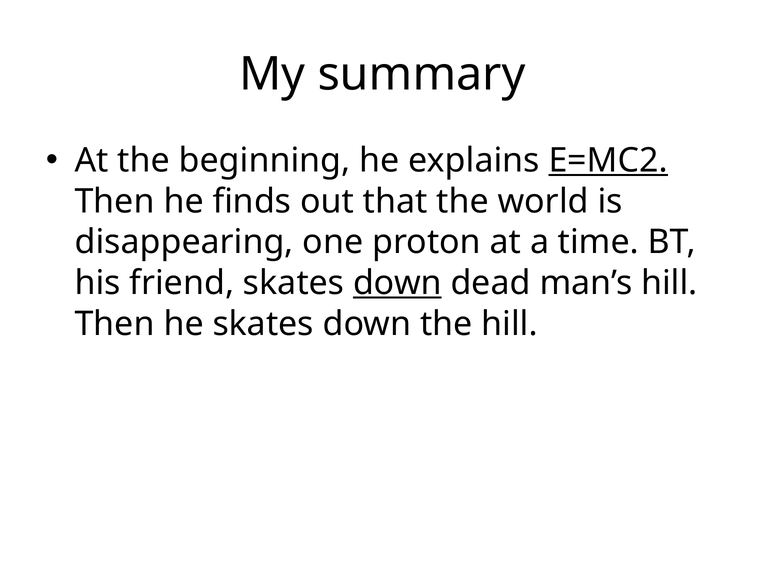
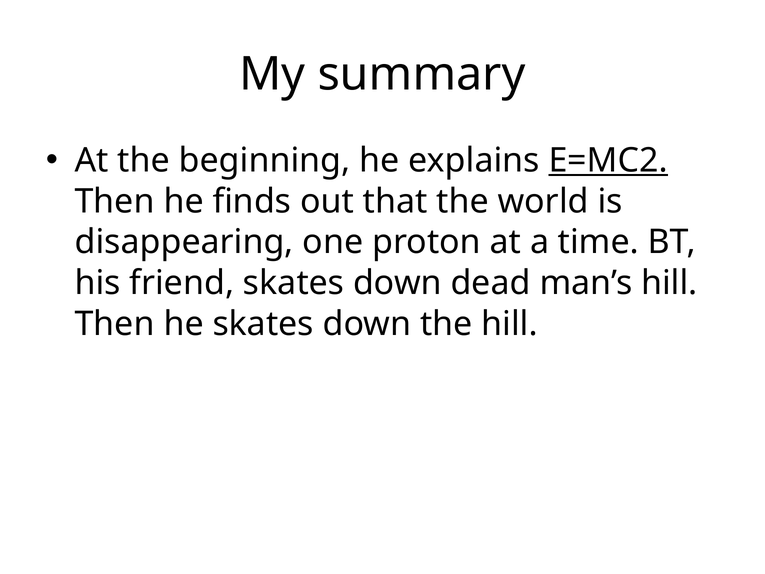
down underline: present -> none (397, 283)
